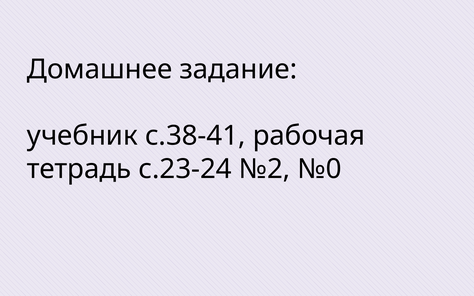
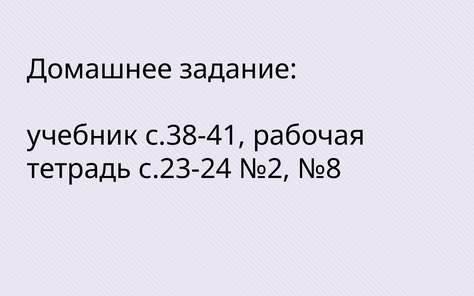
№0: №0 -> №8 (320, 169)
